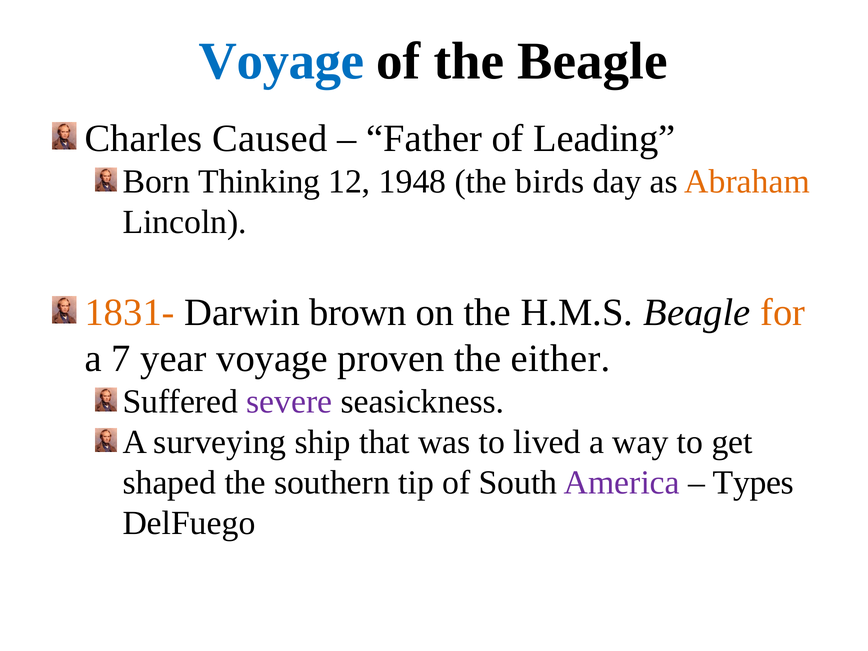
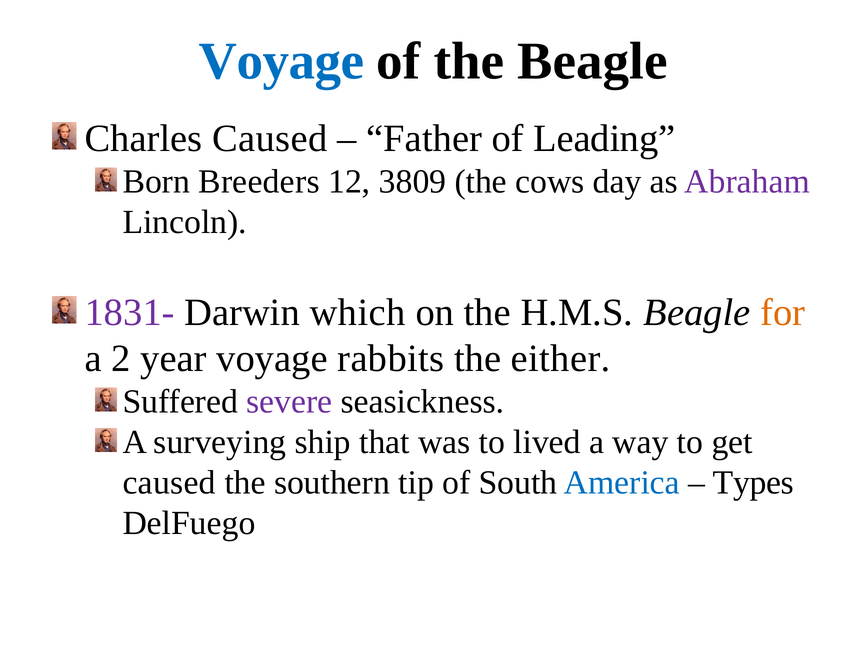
Thinking: Thinking -> Breeders (259, 182)
1948: 1948 -> 3809 (413, 182)
birds: birds -> cows (550, 182)
Abraham colour: orange -> purple (747, 182)
1831- colour: orange -> purple (130, 312)
brown: brown -> which (358, 312)
7: 7 -> 2 (121, 359)
proven: proven -> rabbits (391, 359)
shaped: shaped -> caused (169, 483)
America colour: purple -> blue (622, 483)
